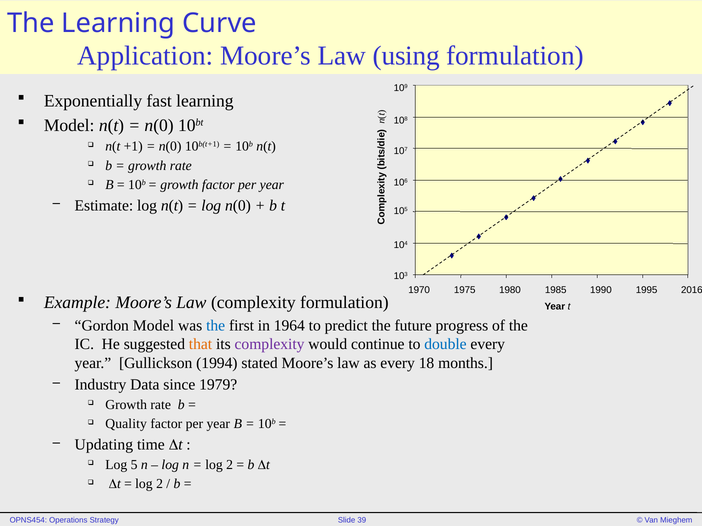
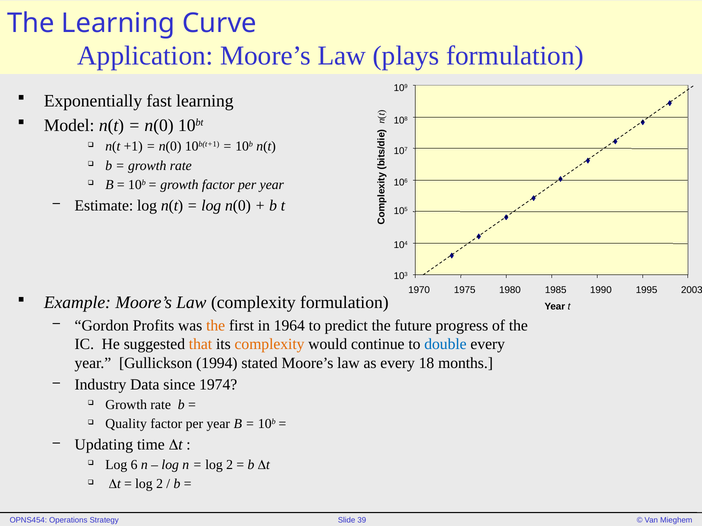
using: using -> plays (406, 56)
2016: 2016 -> 2003 (692, 290)
Gordon Model: Model -> Profits (154, 326)
the colour: blue -> orange (216, 326)
complexity colour: purple -> orange (270, 345)
1979: 1979 -> 1974 (218, 385)
5: 5 -> 6 (134, 465)
